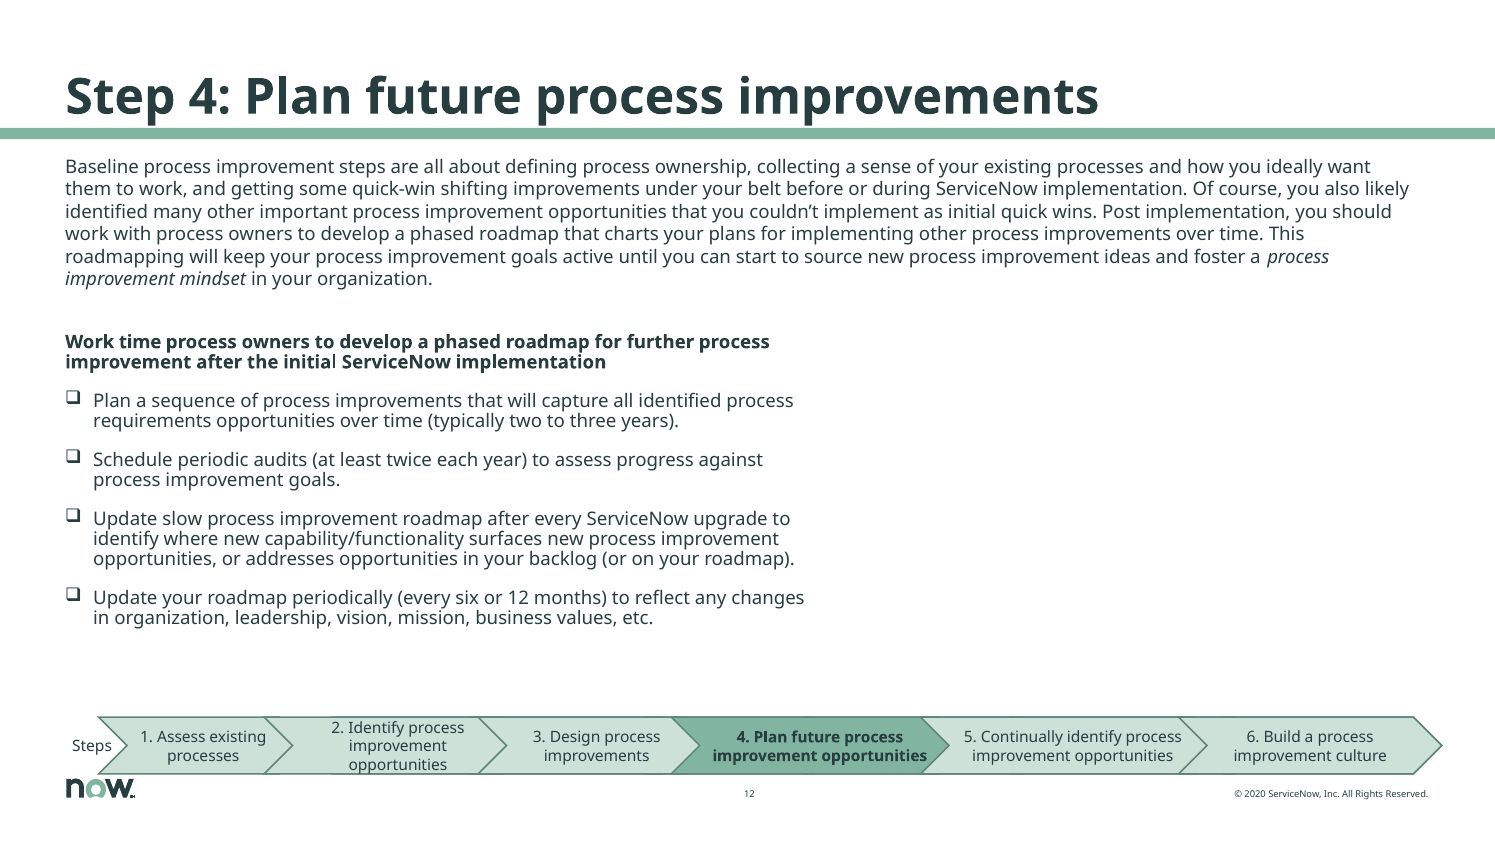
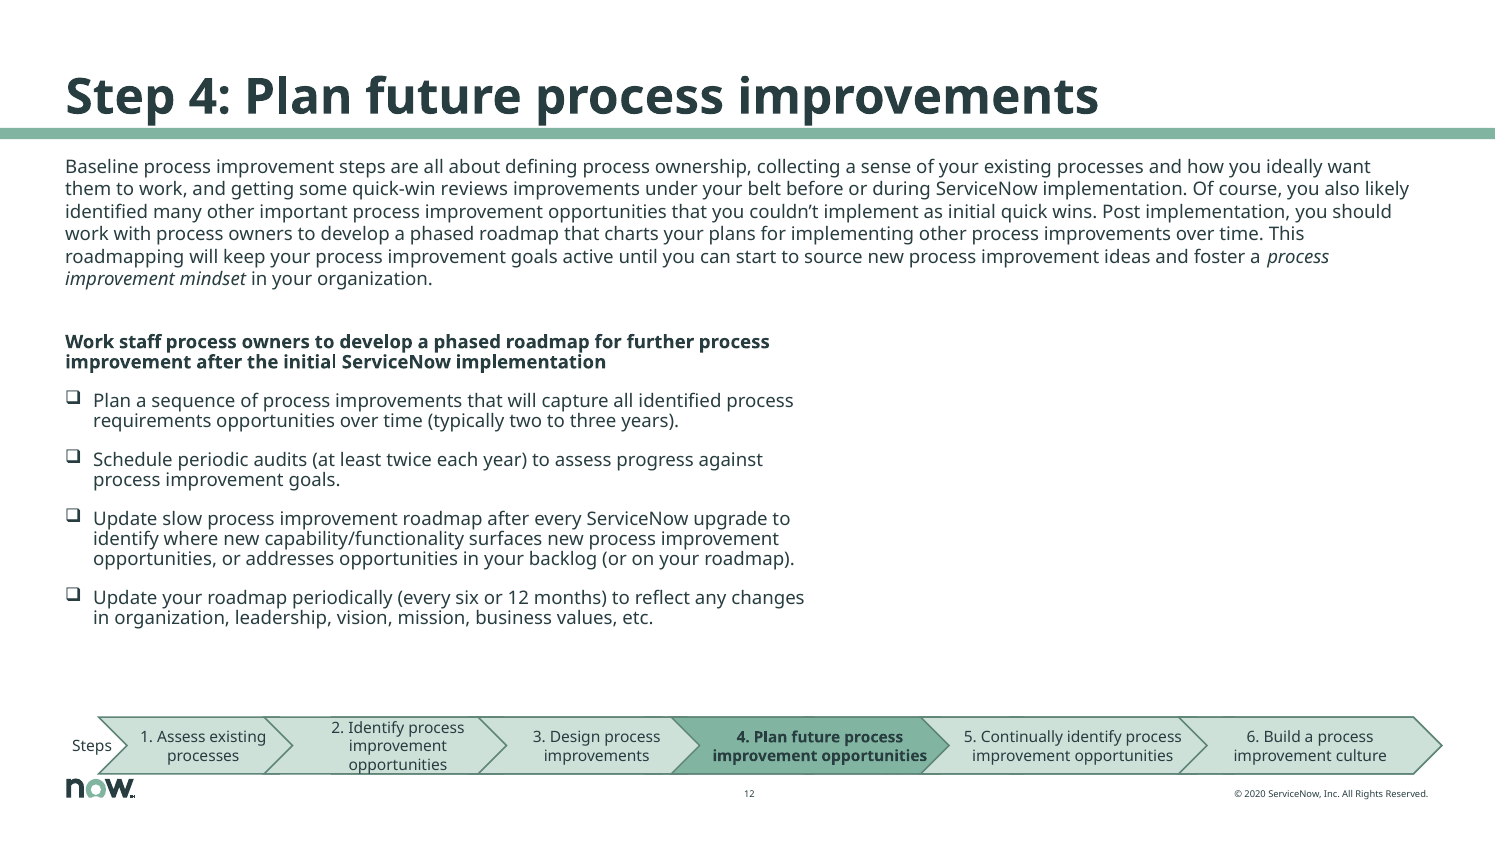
shifting: shifting -> reviews (474, 190)
Work time: time -> staff (140, 342)
